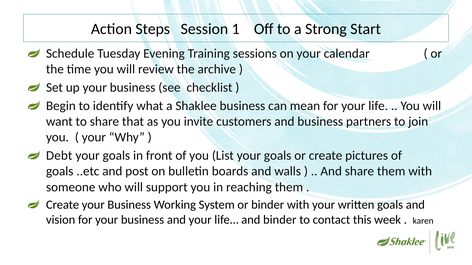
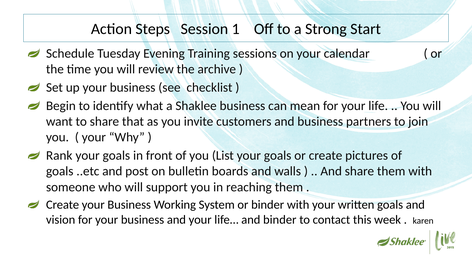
Debt: Debt -> Rank (59, 156)
